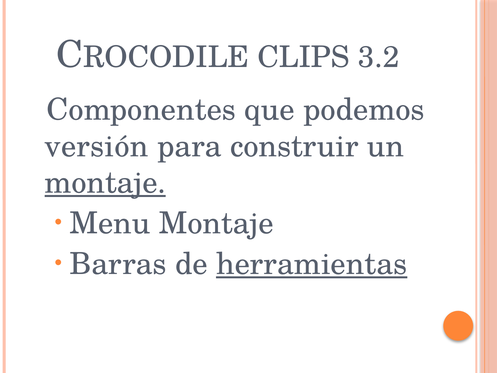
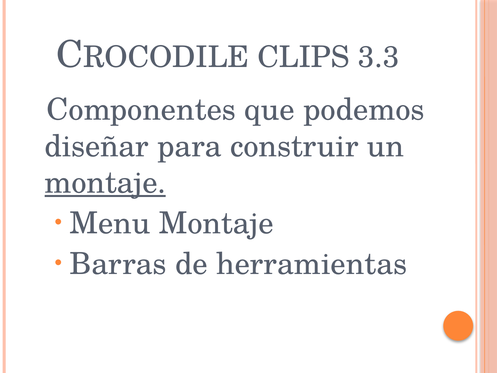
3.2: 3.2 -> 3.3 (379, 57)
versión: versión -> diseñar (97, 146)
herramientas underline: present -> none (312, 264)
